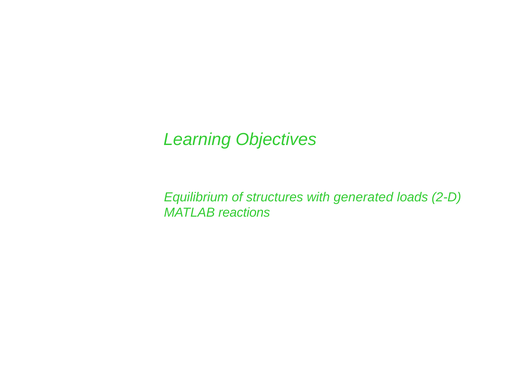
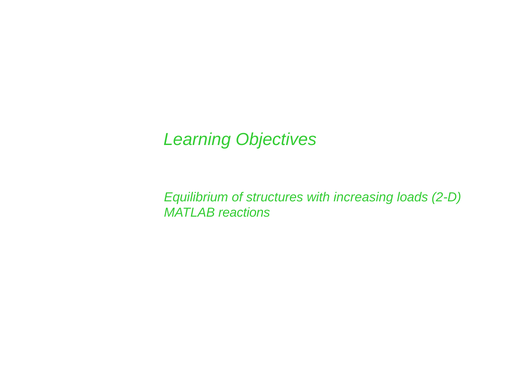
generated: generated -> increasing (363, 197)
